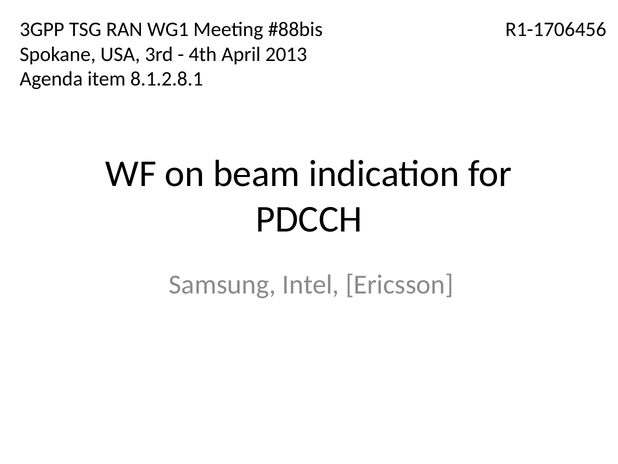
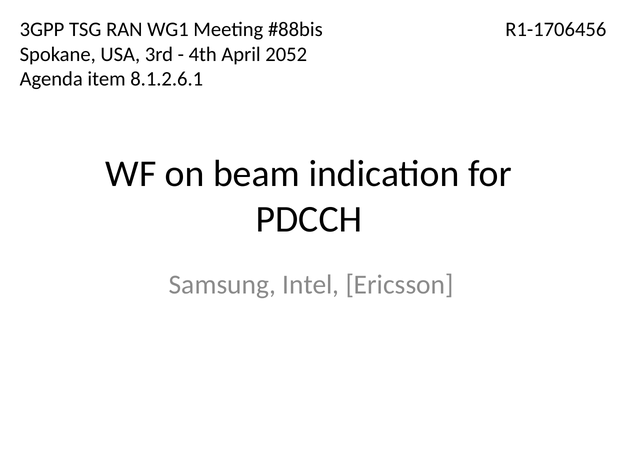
2013: 2013 -> 2052 (286, 54)
8.1.2.8.1: 8.1.2.8.1 -> 8.1.2.6.1 (167, 79)
